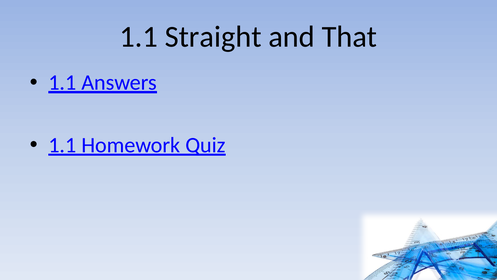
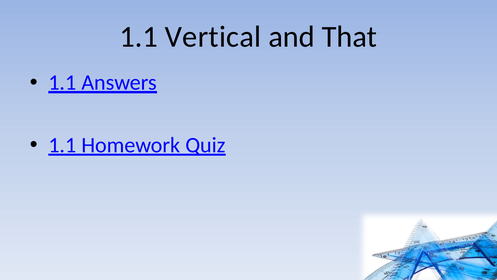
Straight: Straight -> Vertical (213, 37)
